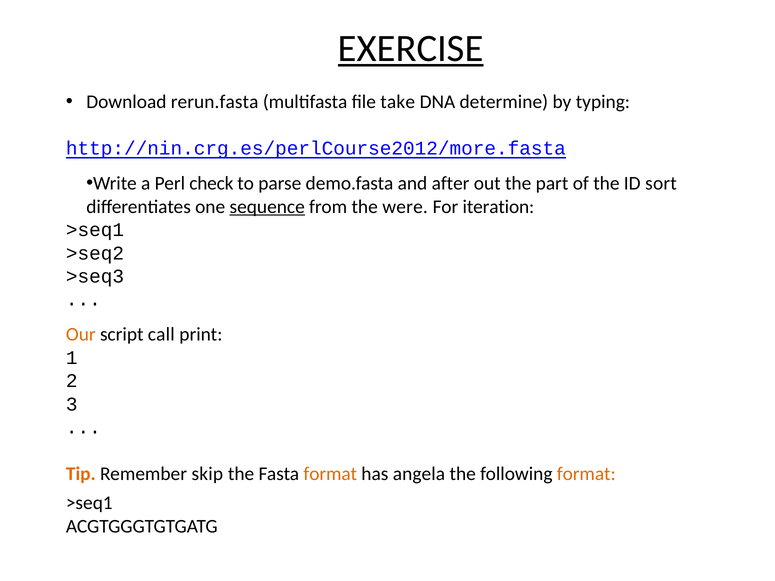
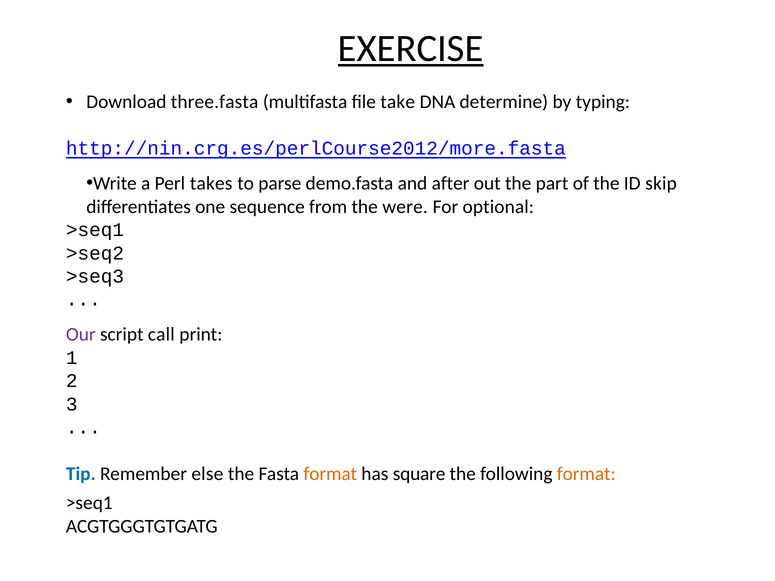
rerun.fasta: rerun.fasta -> three.fasta (215, 102)
check: check -> takes (211, 183)
sort: sort -> skip (661, 183)
sequence underline: present -> none (267, 207)
iteration: iteration -> optional (498, 207)
Our colour: orange -> purple (81, 335)
Tip colour: orange -> blue (81, 474)
skip: skip -> else (207, 474)
angela: angela -> square (419, 474)
